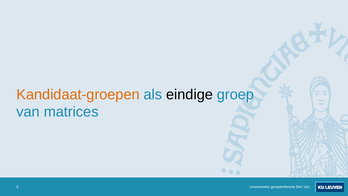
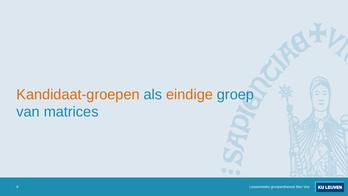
eindige colour: black -> orange (190, 94)
